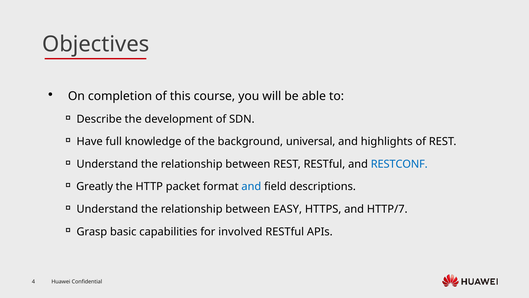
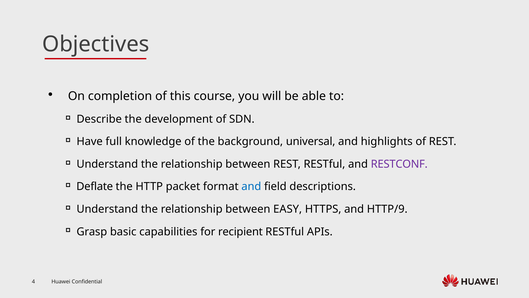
RESTCONF colour: blue -> purple (399, 164)
Greatly: Greatly -> Deflate (95, 186)
HTTP/7: HTTP/7 -> HTTP/9 (387, 209)
involved: involved -> recipient (240, 231)
